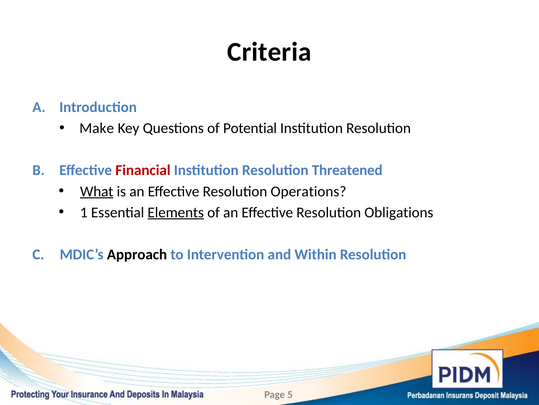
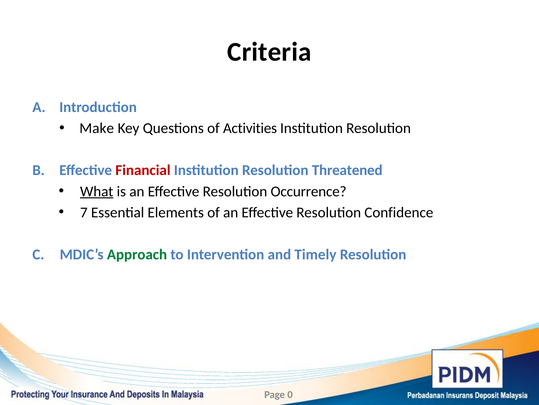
Potential: Potential -> Activities (250, 128)
Operations: Operations -> Occurrence (309, 191)
1: 1 -> 7 (84, 212)
Elements underline: present -> none (176, 212)
Obligations: Obligations -> Confidence (399, 212)
Approach colour: black -> green (137, 254)
Within: Within -> Timely (315, 254)
5: 5 -> 0 (290, 394)
